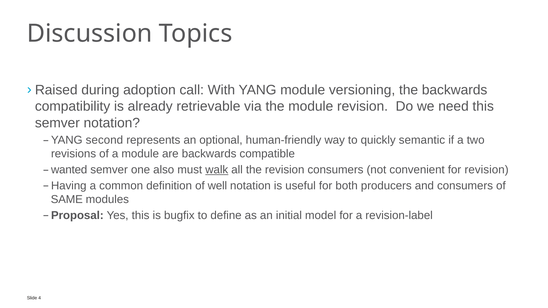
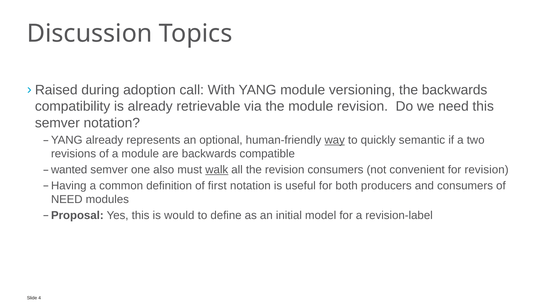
YANG second: second -> already (104, 140)
way underline: none -> present (335, 140)
well: well -> first (217, 186)
SAME: SAME -> NEED (67, 200)
bugfix: bugfix -> would (179, 216)
